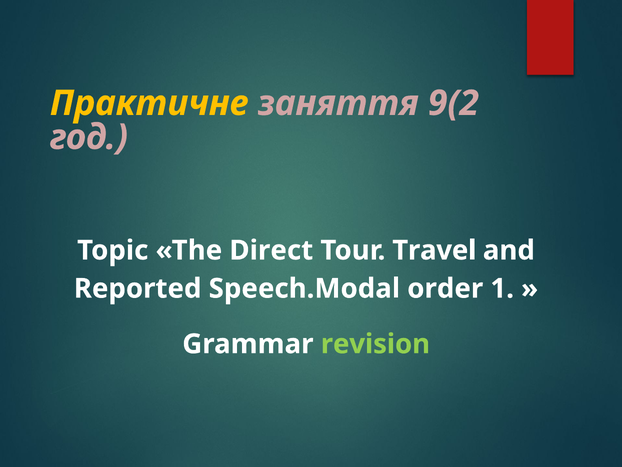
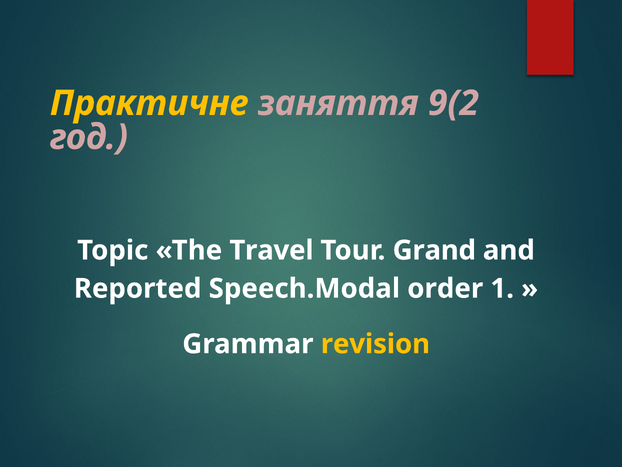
Direct: Direct -> Travel (271, 250)
Travel: Travel -> Grand (434, 250)
revision colour: light green -> yellow (375, 344)
